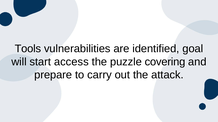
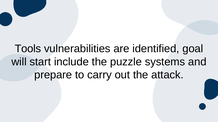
access: access -> include (71, 62)
covering: covering -> systems (165, 62)
